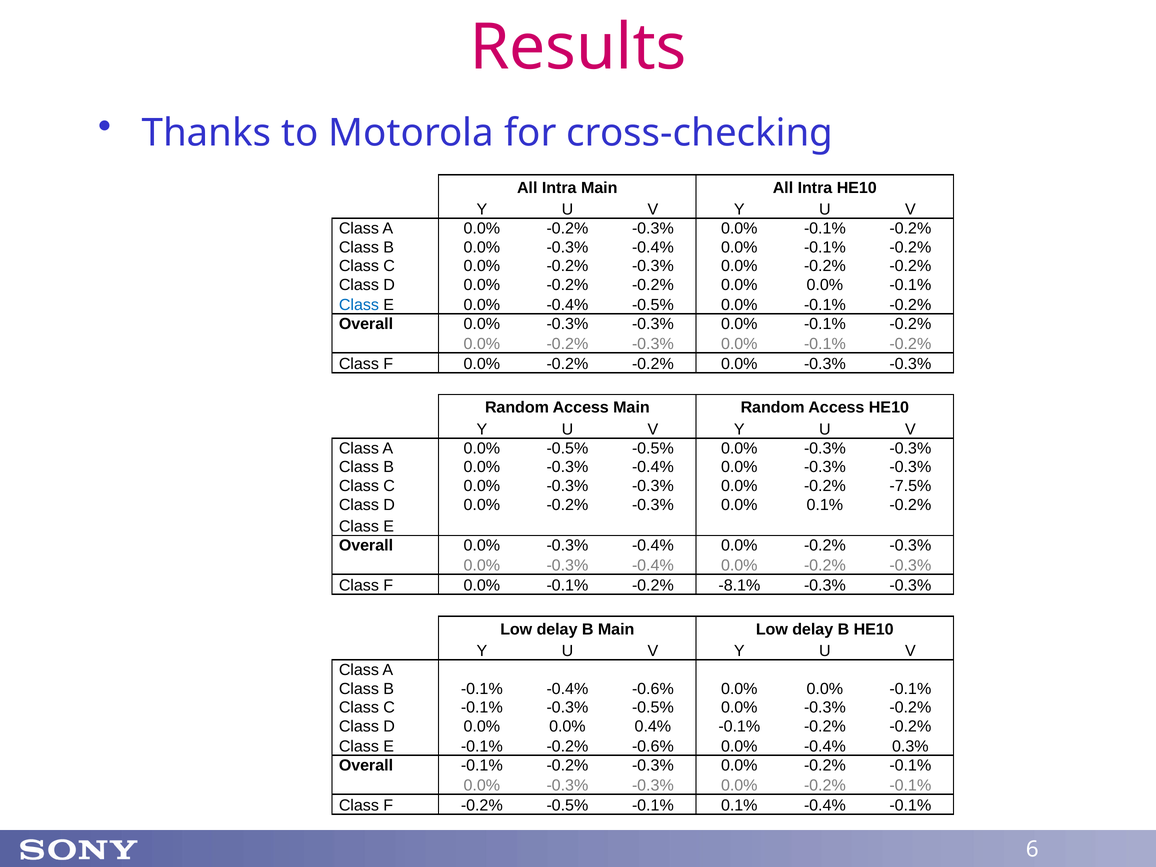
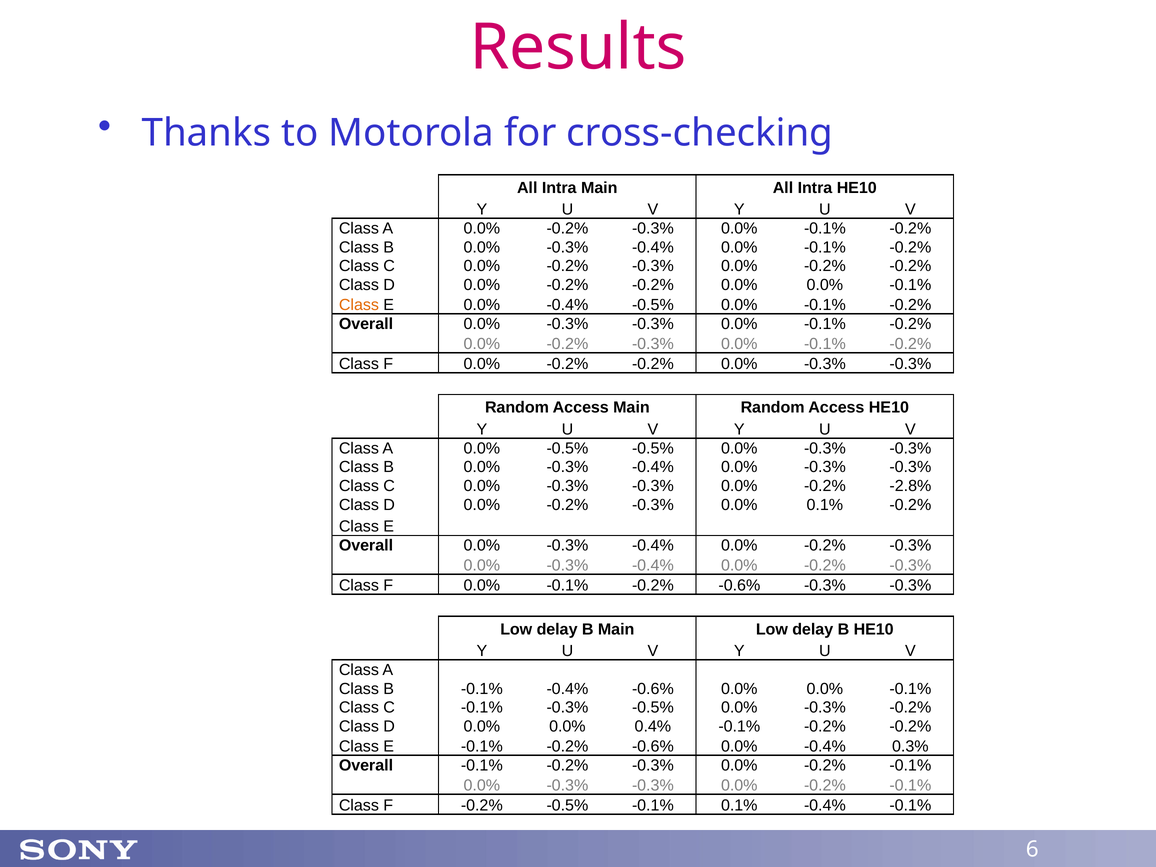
Class colour: blue -> orange (359, 305)
-7.5%: -7.5% -> -2.8% (910, 486)
0.0% -0.1% -0.2% -8.1%: -8.1% -> -0.6% (739, 586)
